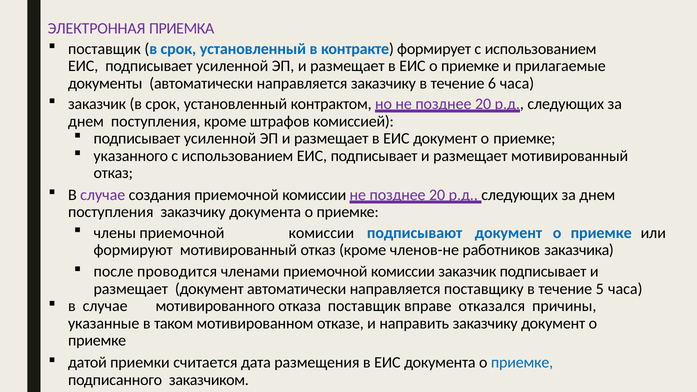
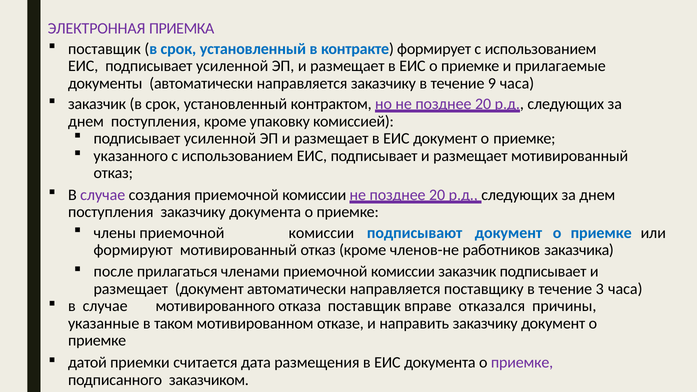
6: 6 -> 9 (492, 83)
штрафов: штрафов -> упаковку (280, 121)
проводится: проводится -> прилагаться (177, 272)
5: 5 -> 3 (600, 289)
приемке colour: blue -> purple (522, 363)
